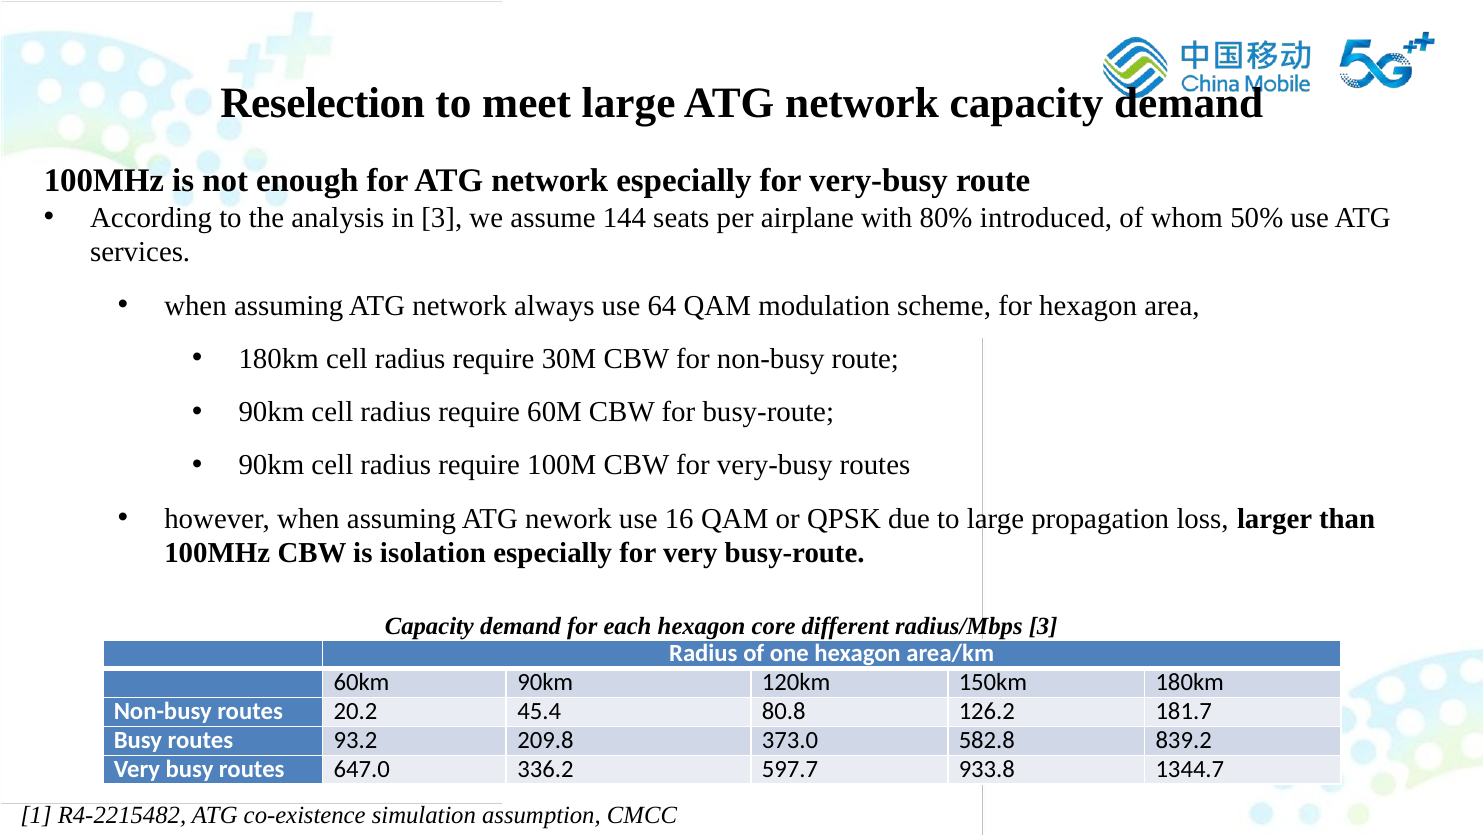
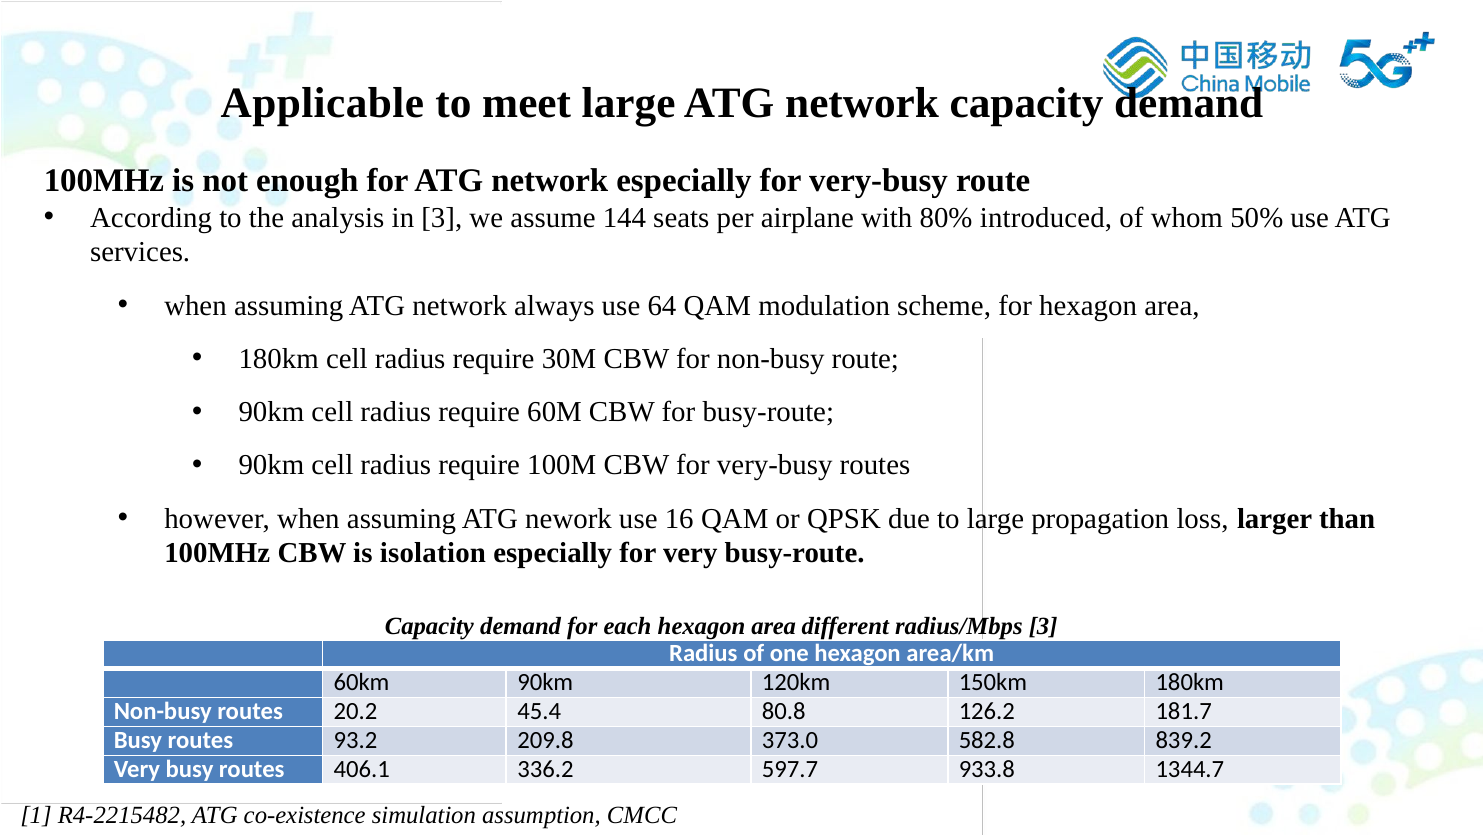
Reselection: Reselection -> Applicable (322, 104)
each hexagon core: core -> area (774, 626)
647.0: 647.0 -> 406.1 (362, 769)
